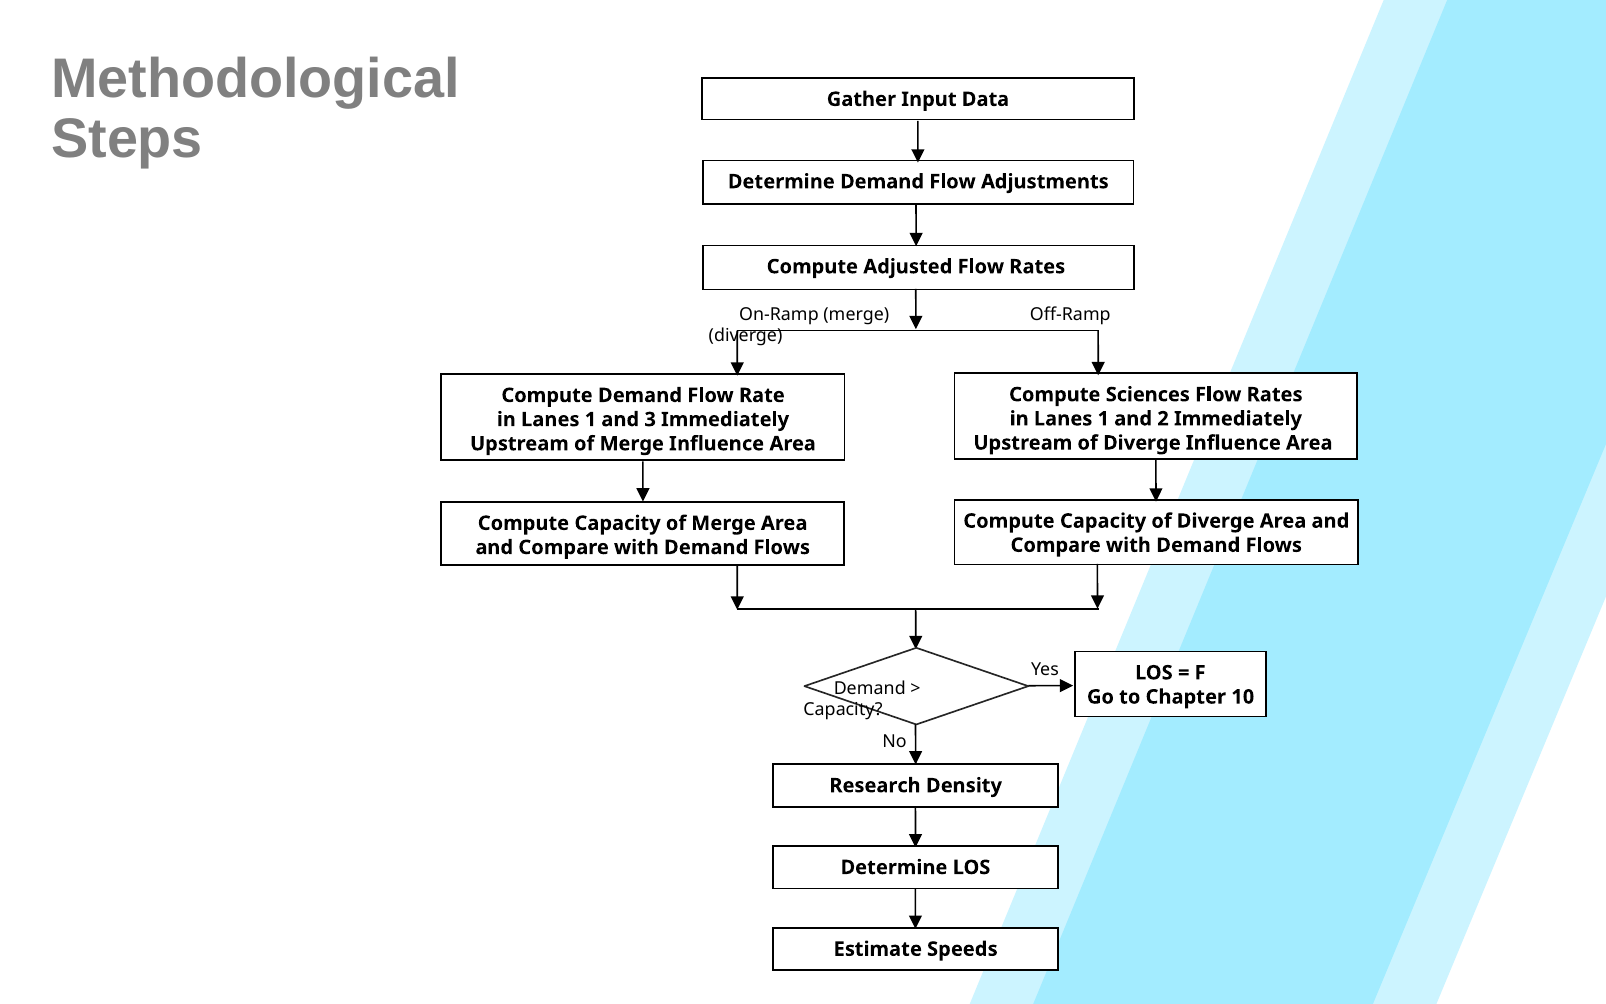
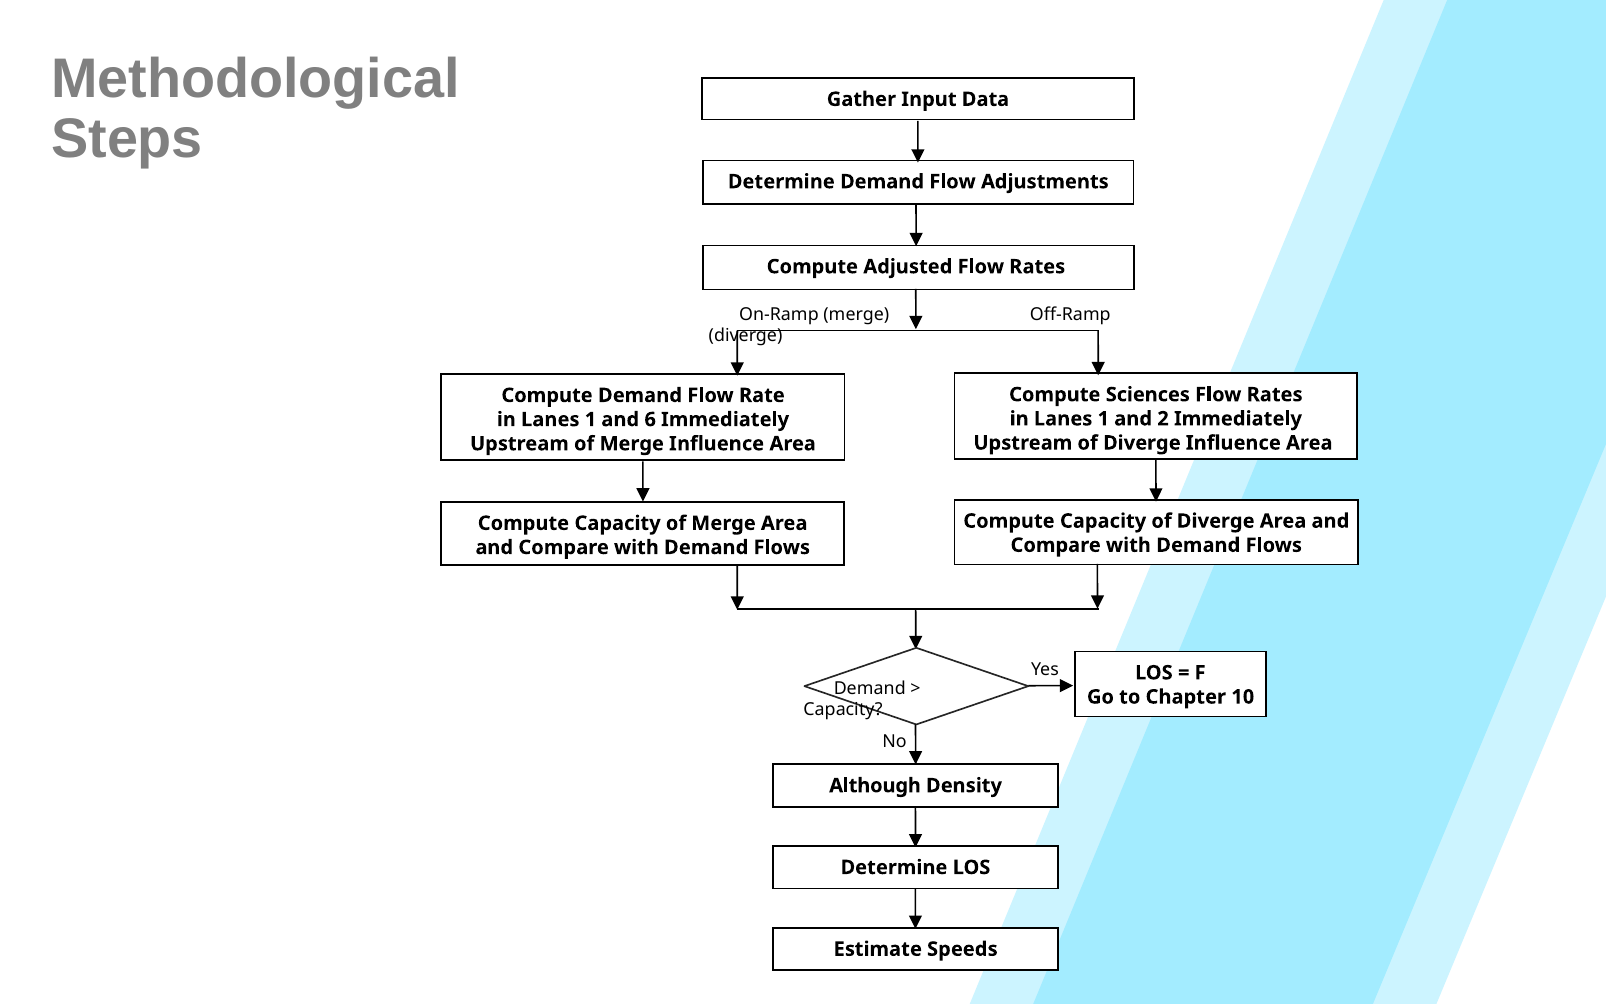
3: 3 -> 6 (650, 419)
Research: Research -> Although (875, 785)
